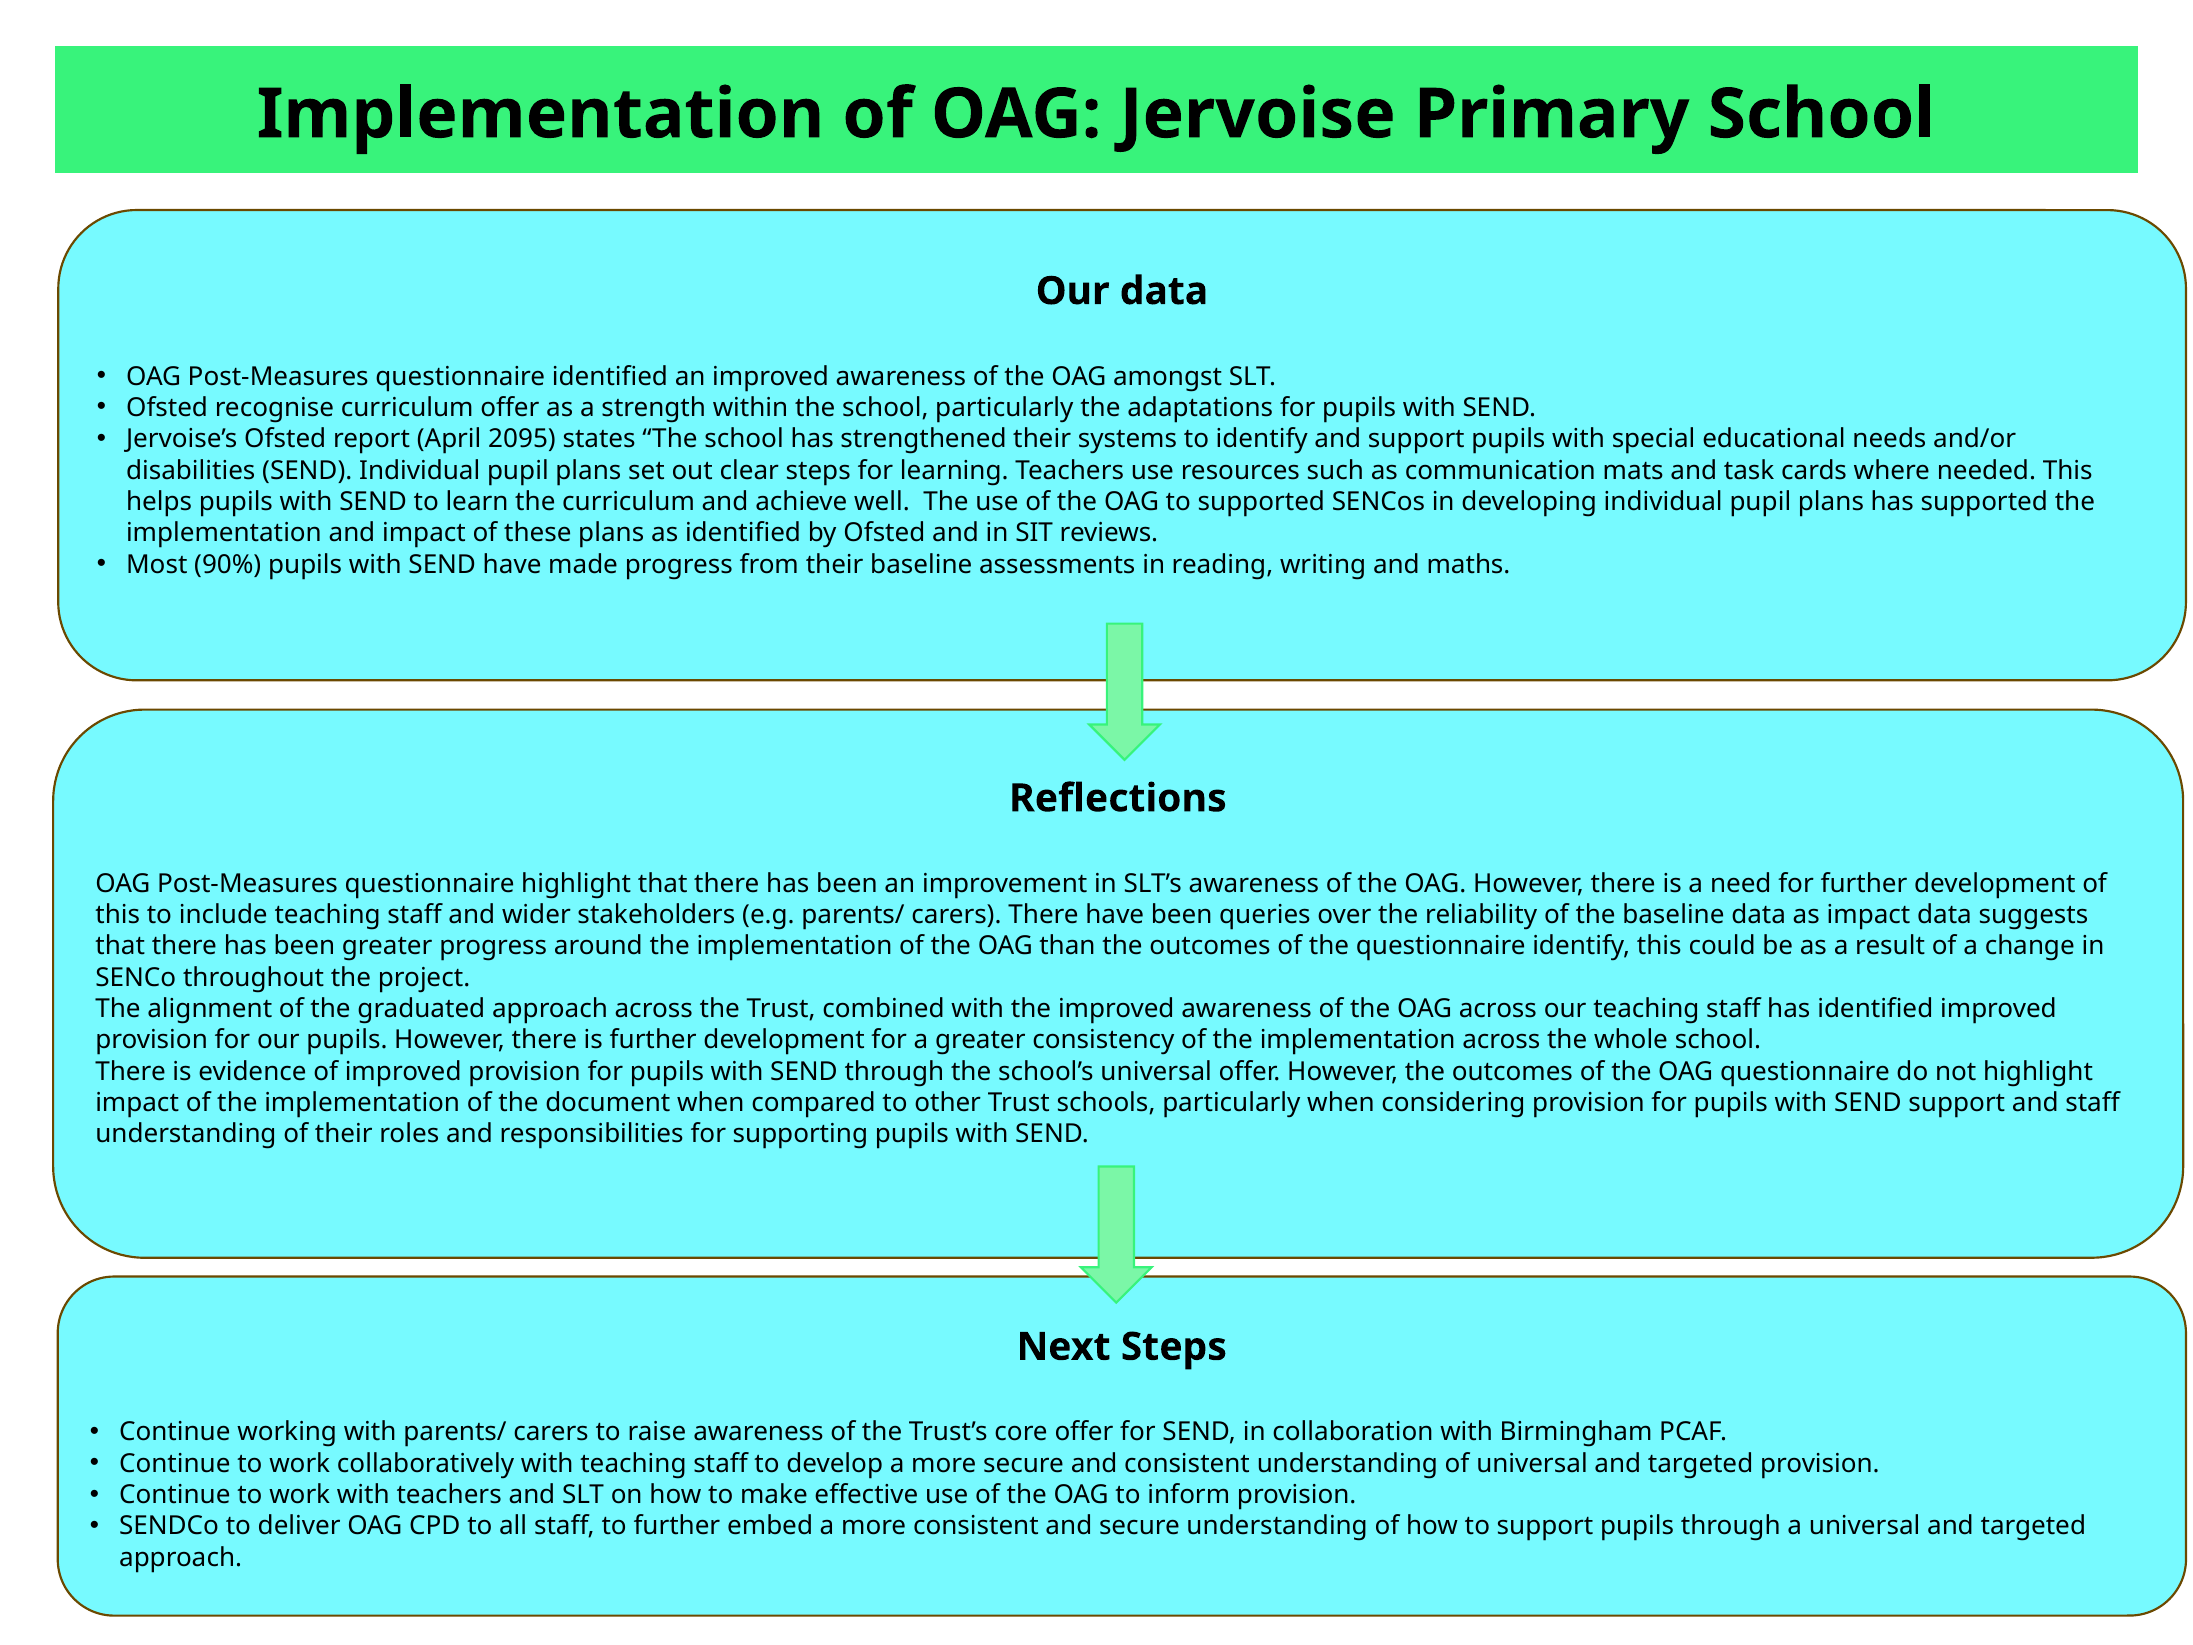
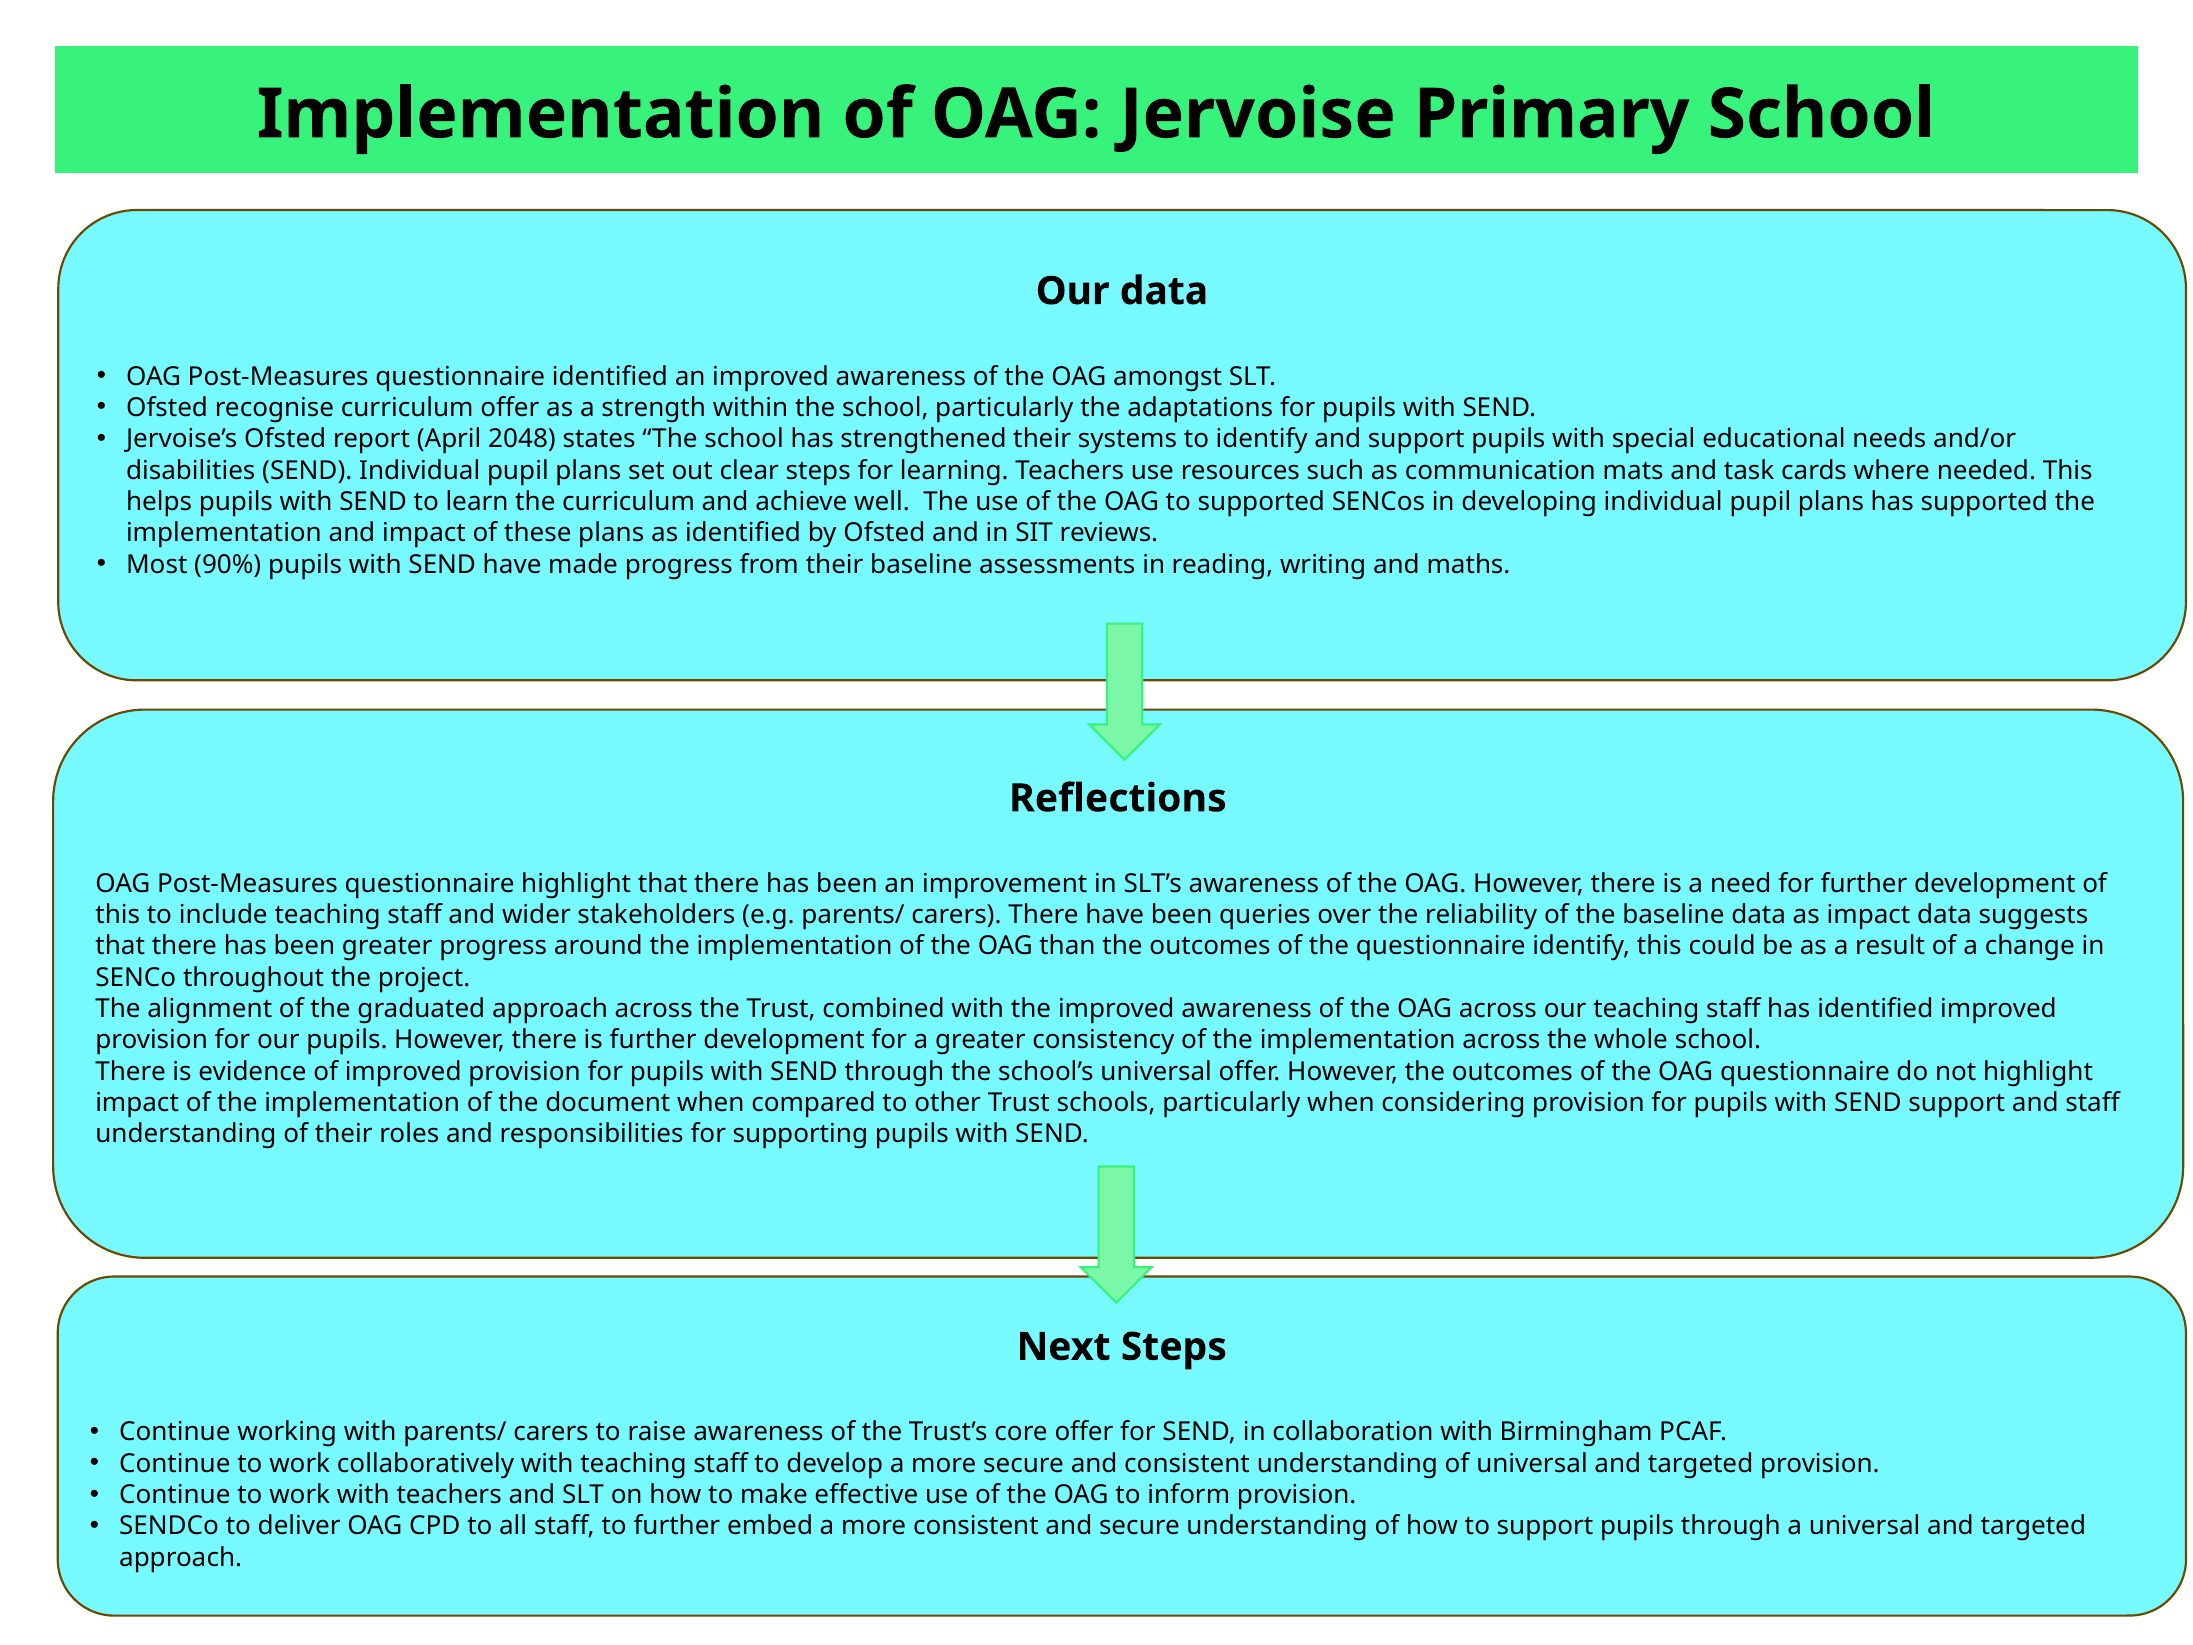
2095: 2095 -> 2048 (522, 439)
